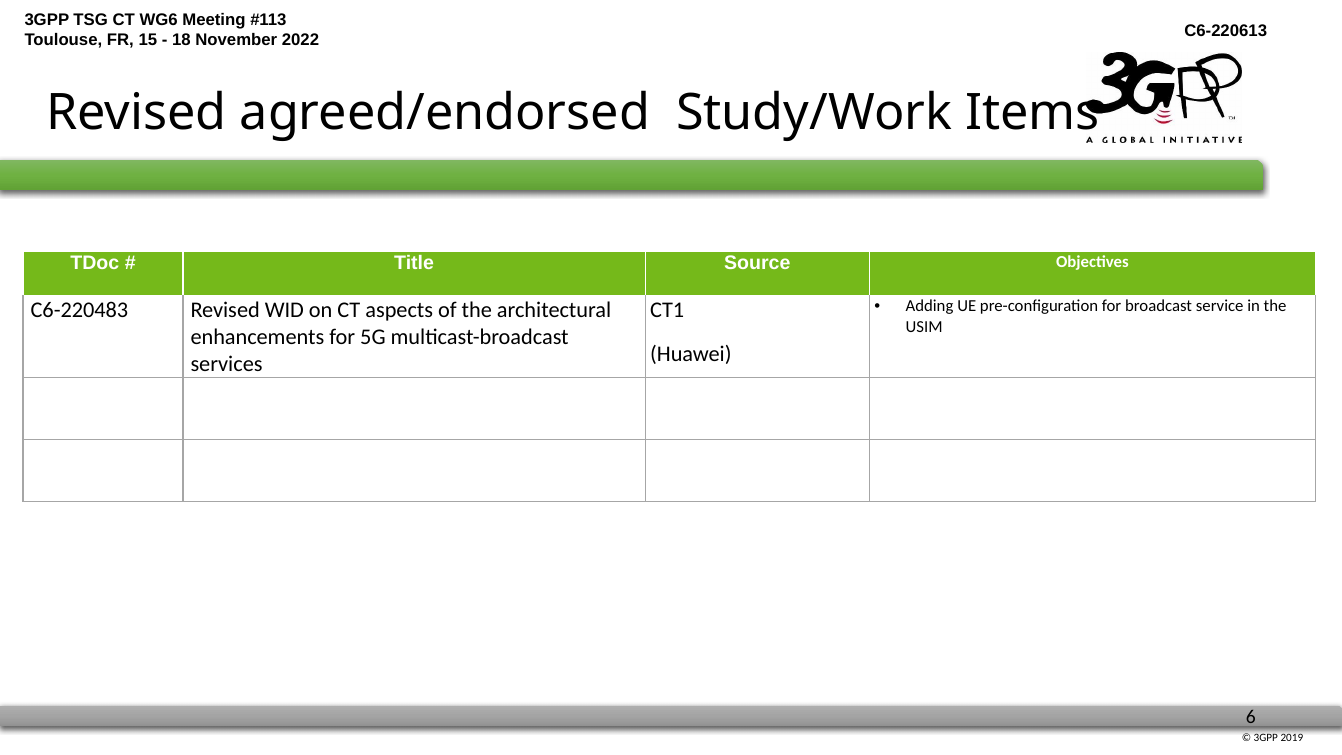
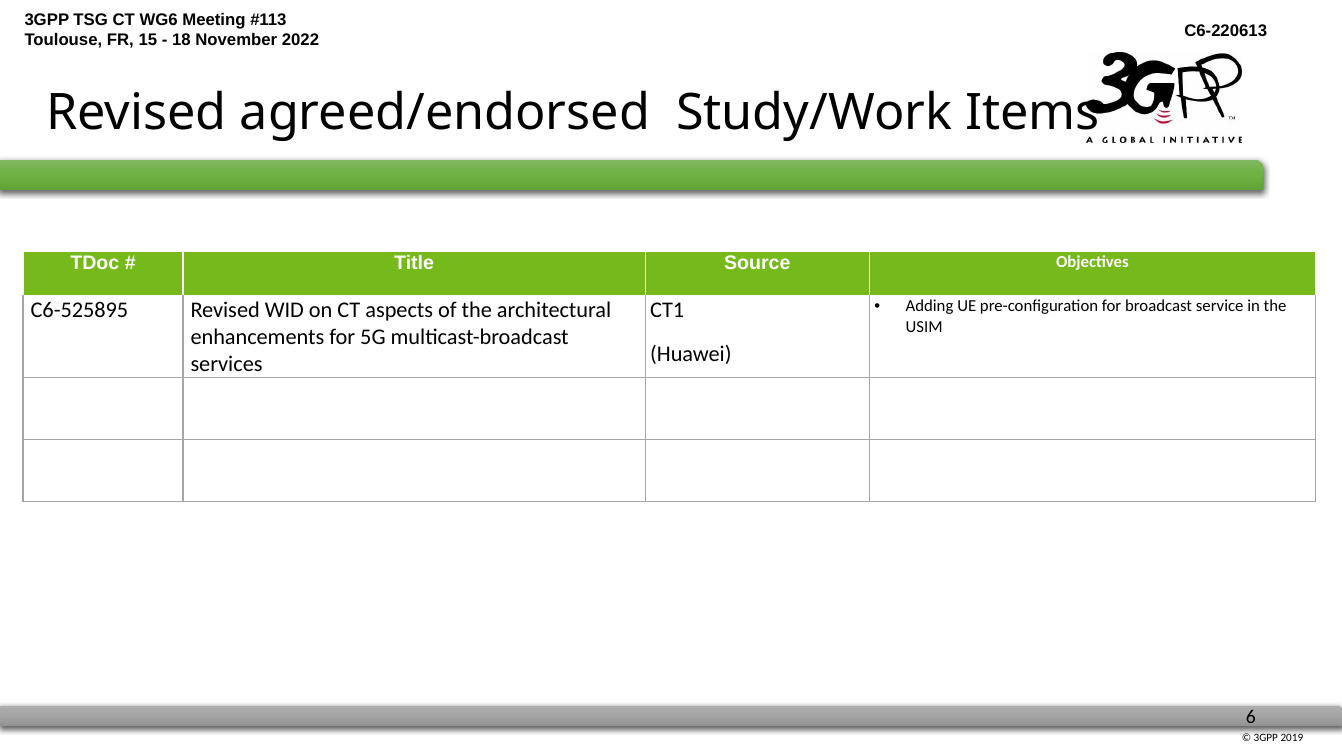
C6-220483: C6-220483 -> C6-525895 (79, 310)
